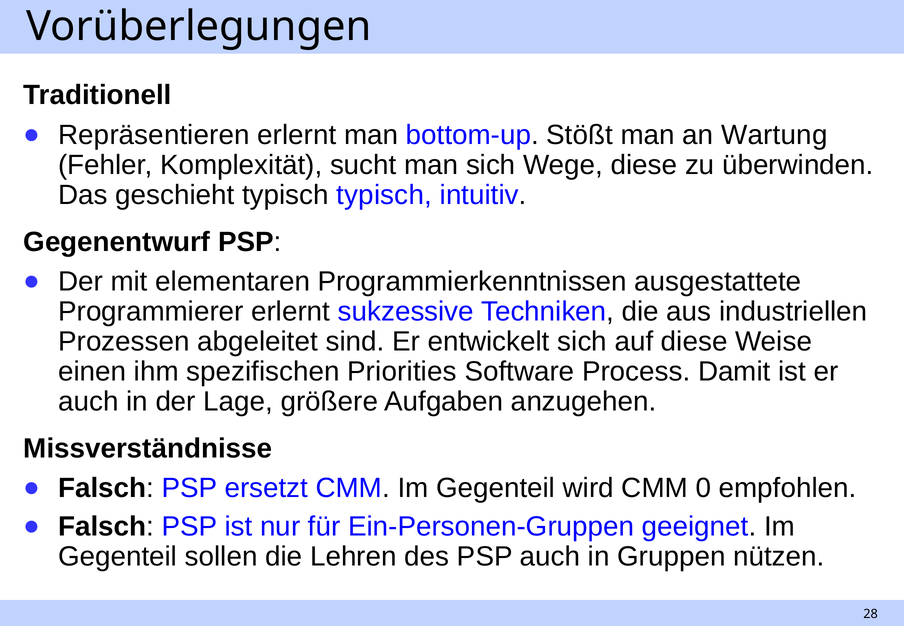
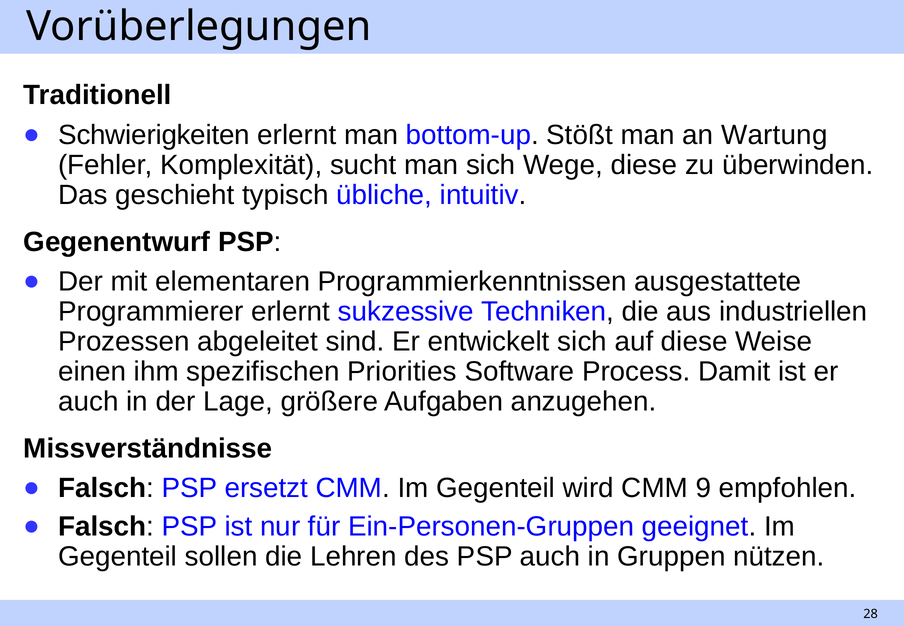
Repräsentieren: Repräsentieren -> Schwierigkeiten (154, 135)
typisch typisch: typisch -> übliche (384, 195)
0: 0 -> 9 (703, 488)
